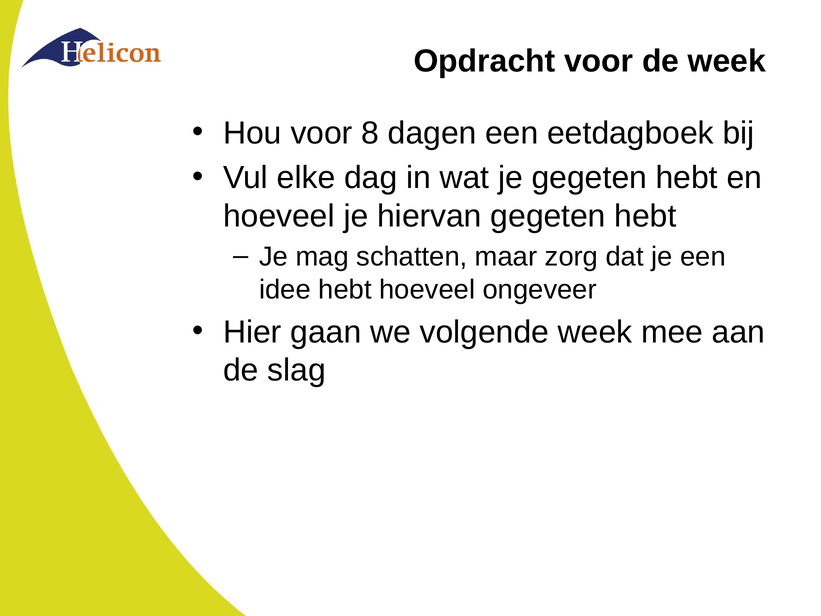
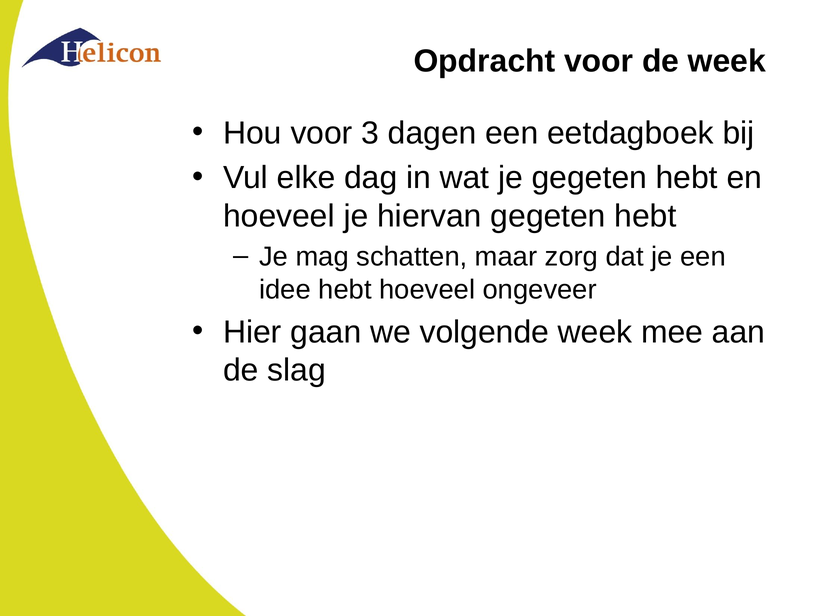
8: 8 -> 3 (370, 133)
